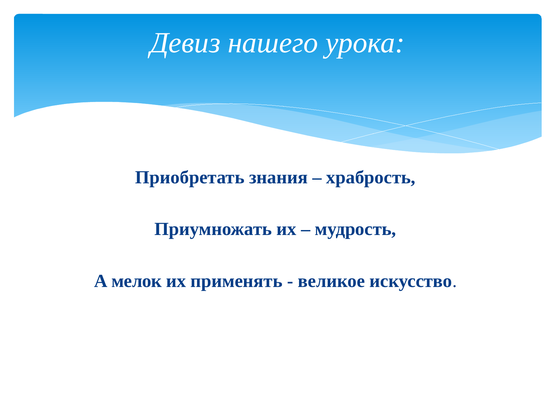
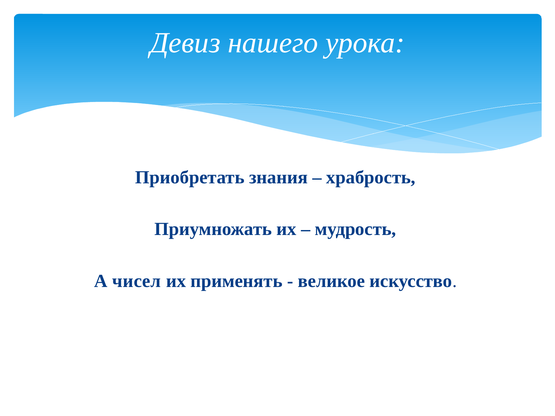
мелок: мелок -> чисел (137, 281)
